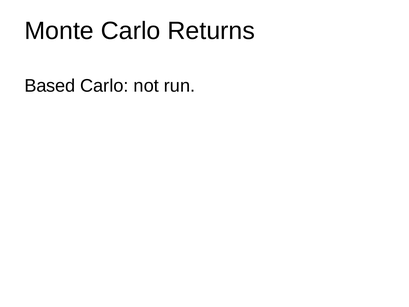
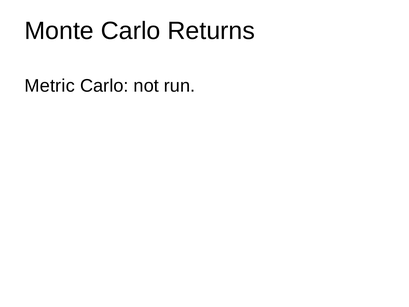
Based: Based -> Metric (50, 86)
